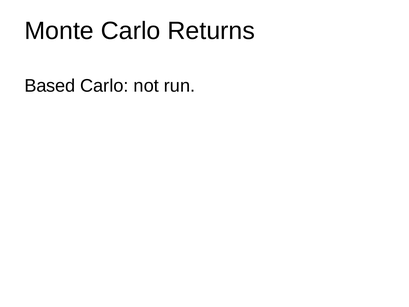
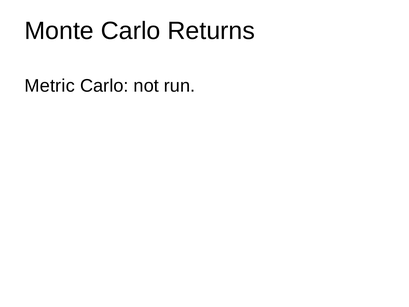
Based: Based -> Metric (50, 86)
